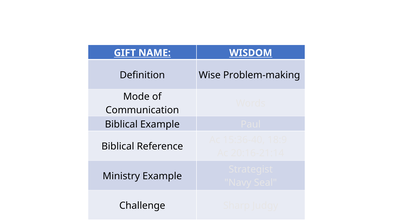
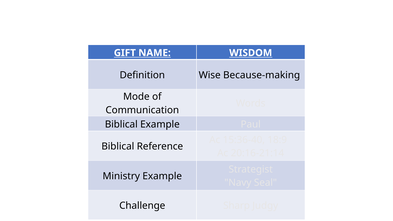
Problem-making: Problem-making -> Because-making (262, 75)
